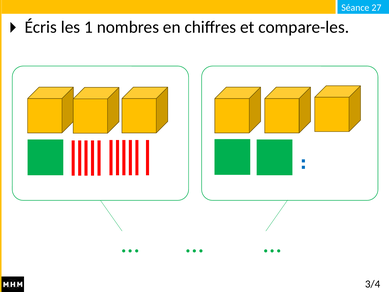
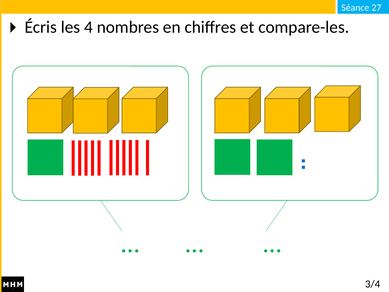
1: 1 -> 4 (88, 27)
